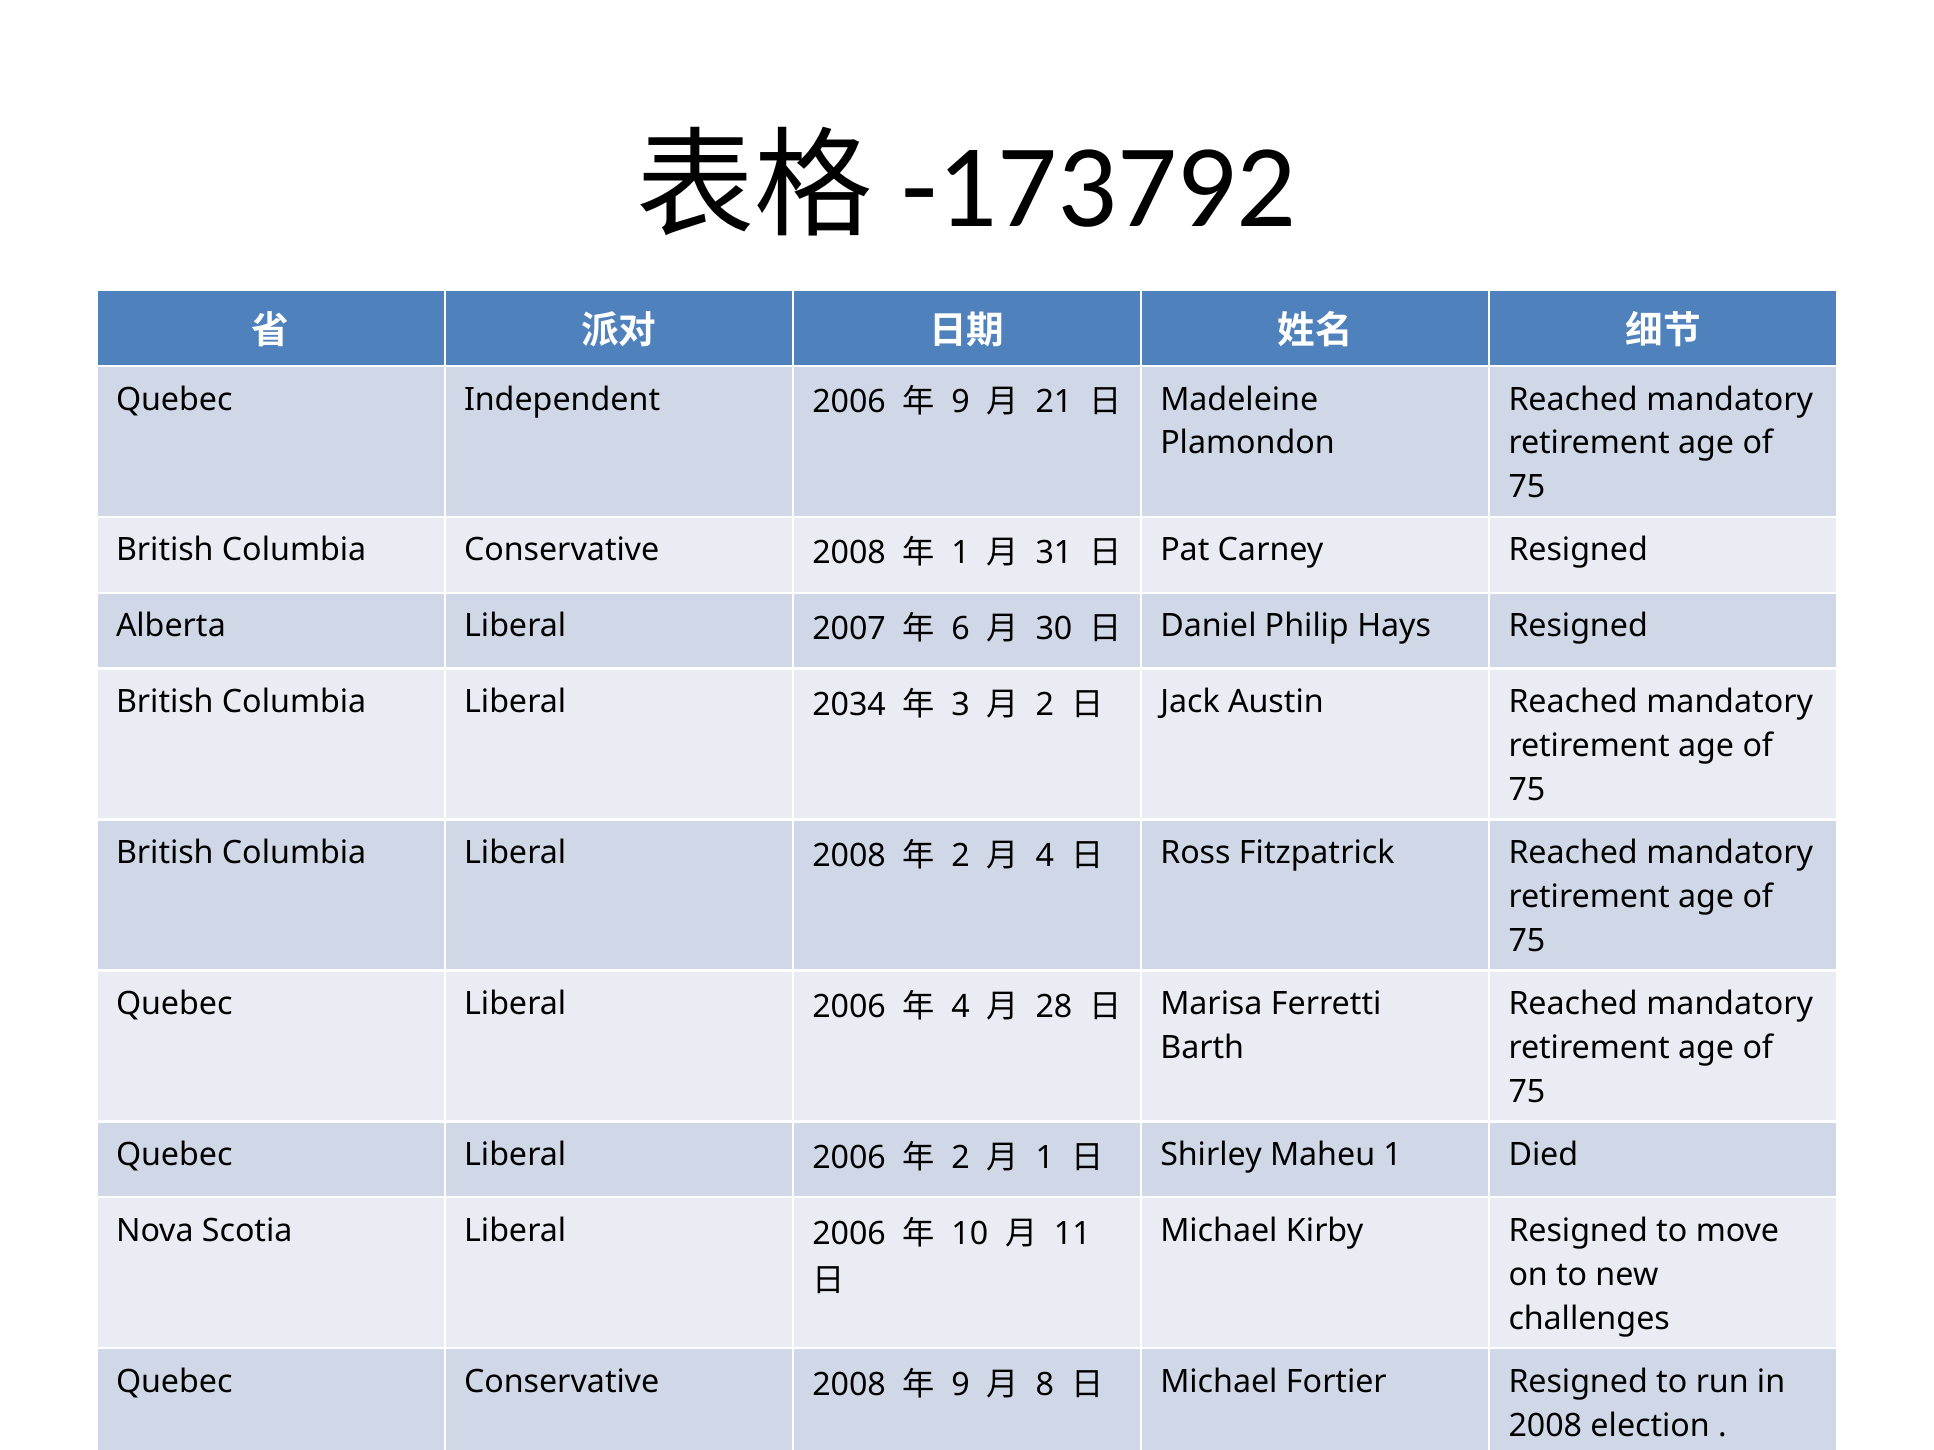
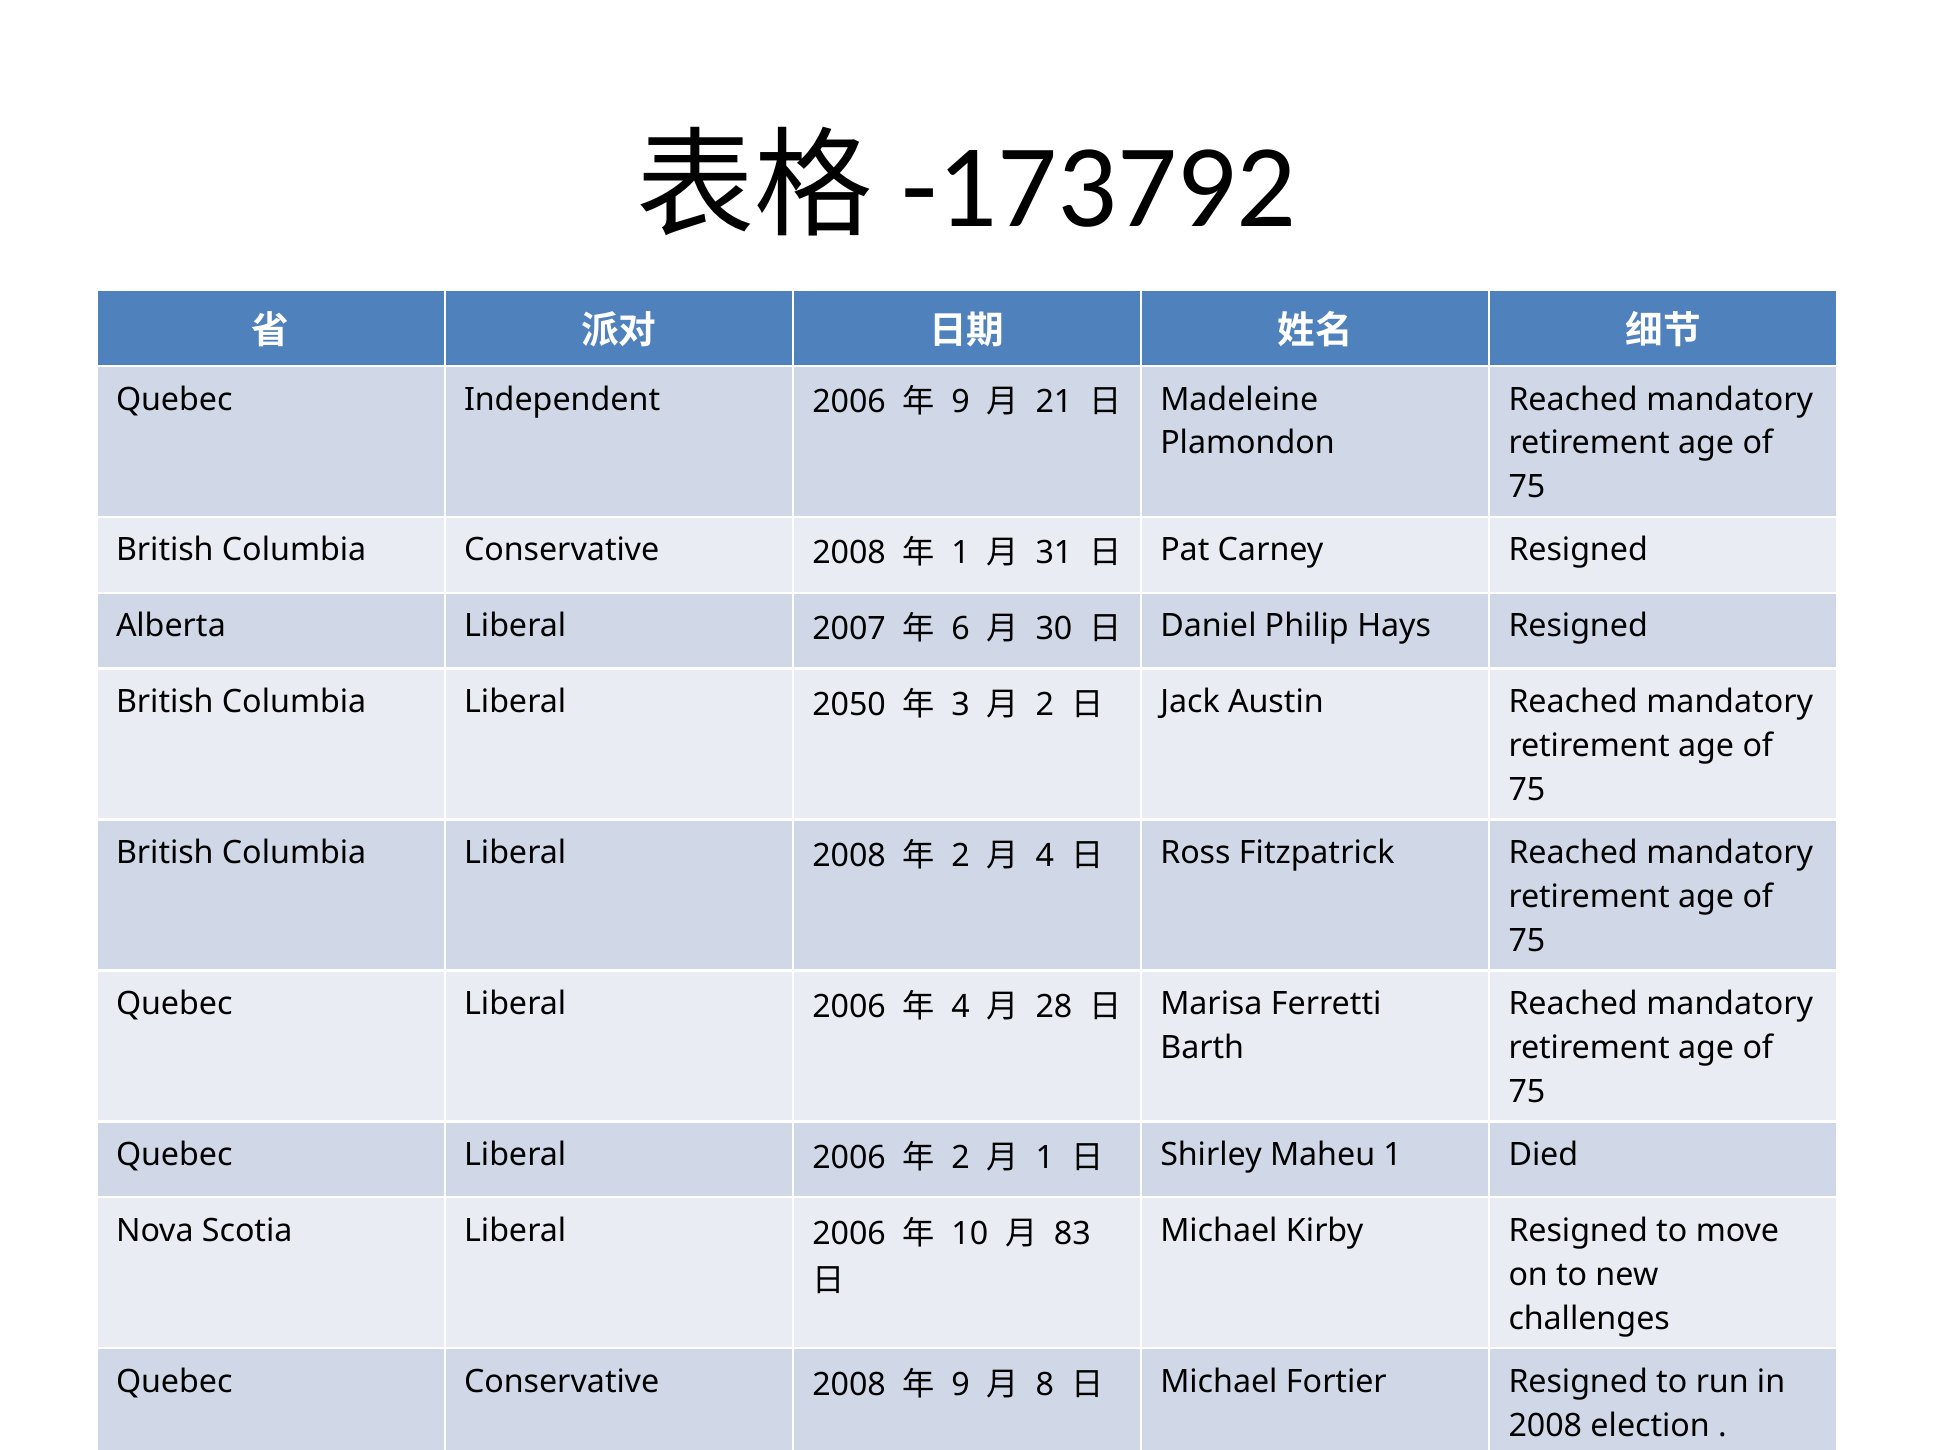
2034: 2034 -> 2050 (849, 705)
11: 11 -> 83 (1072, 1234)
